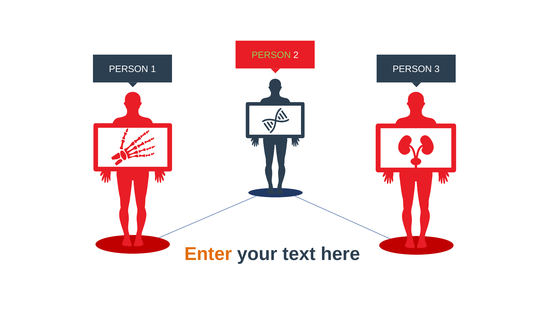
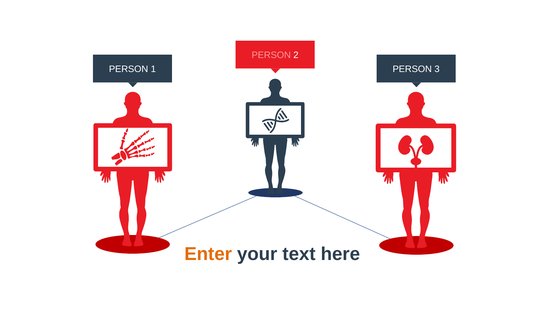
PERSON colour: light green -> pink (271, 55)
